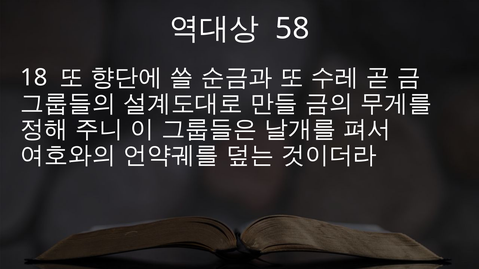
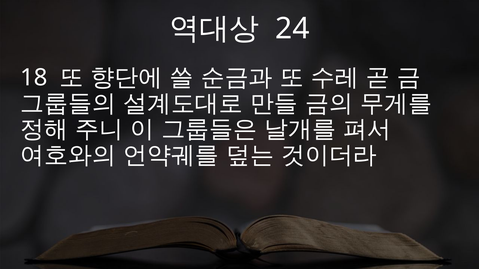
58: 58 -> 24 (292, 29)
